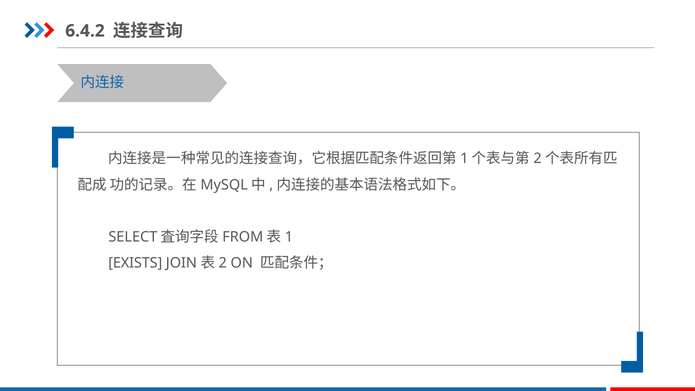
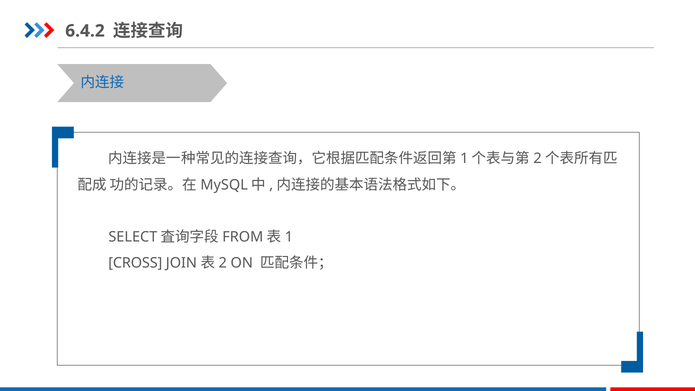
EXISTS: EXISTS -> CROSS (135, 263)
